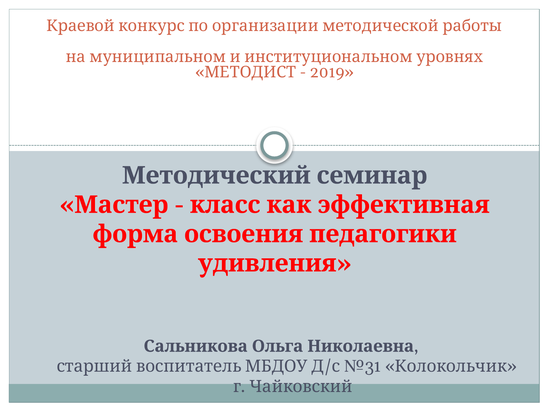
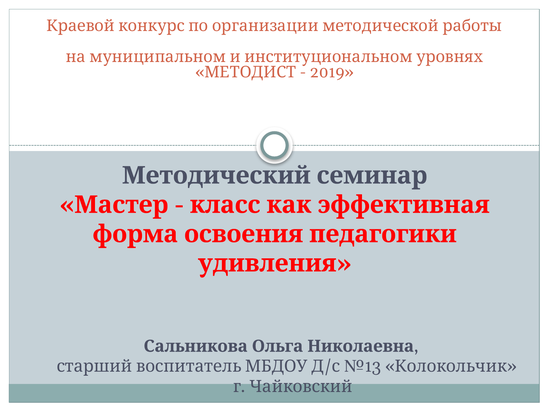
№31: №31 -> №13 (363, 366)
